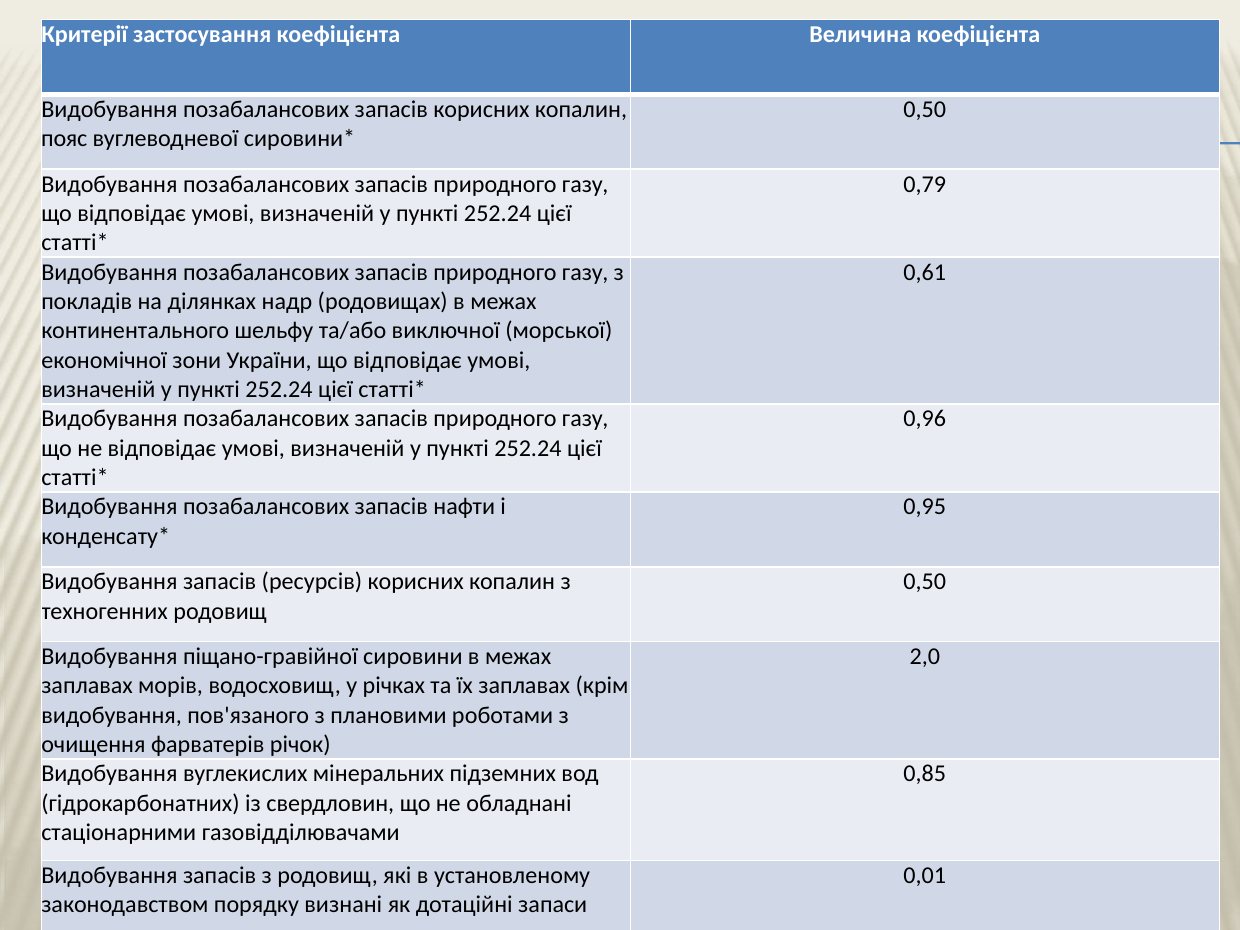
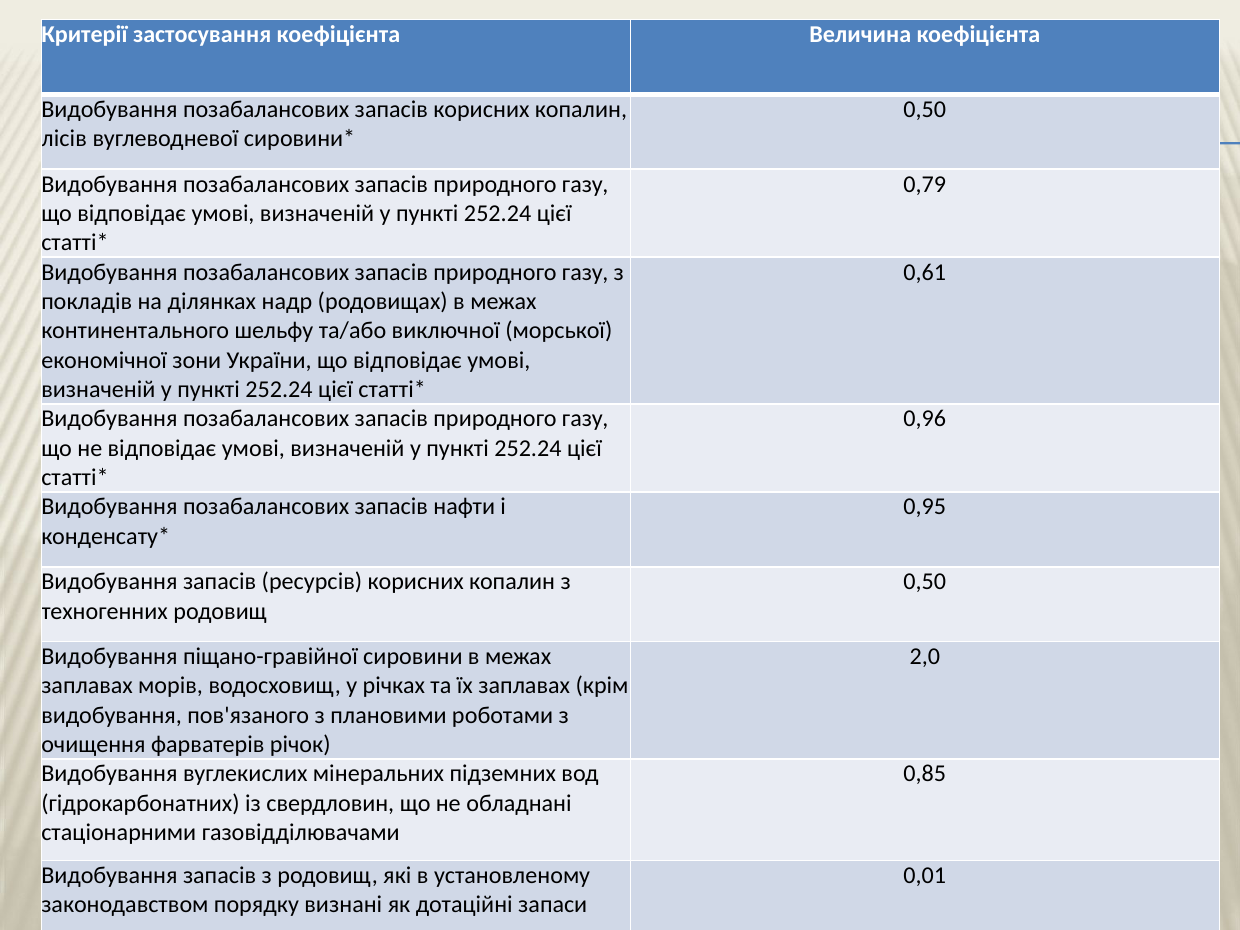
пояс: пояс -> лісів (64, 139)
